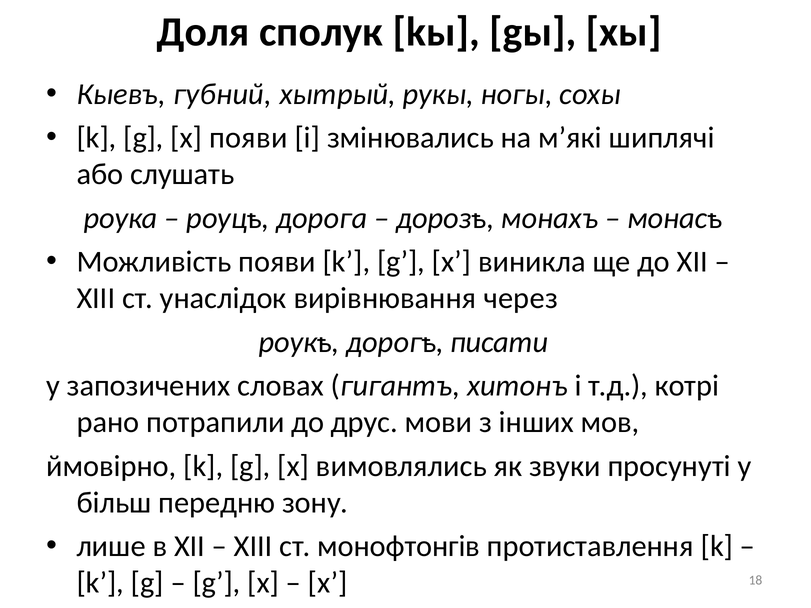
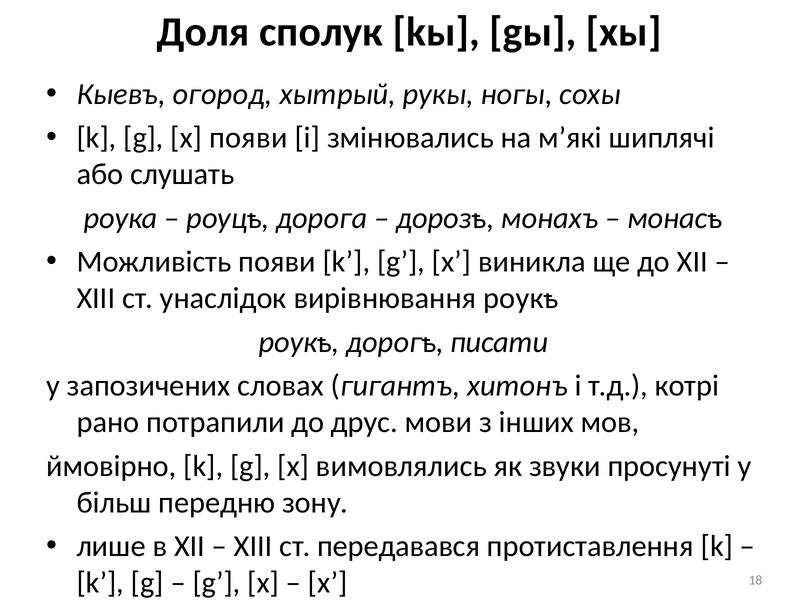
губний: губний -> огород (223, 94)
вирівнювання через: через -> роукҍ (521, 298)
монофтонгів: монофтонгів -> передавався (399, 546)
